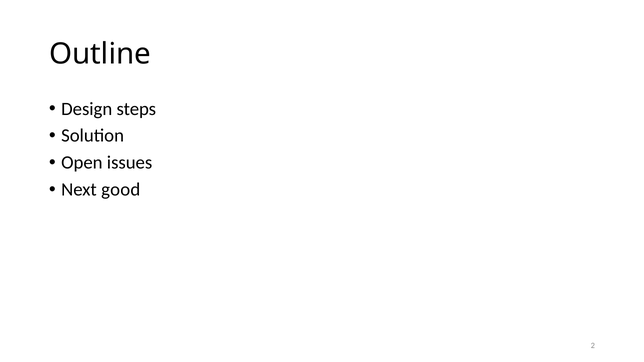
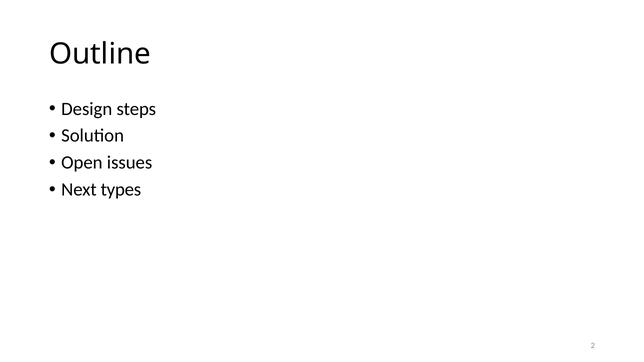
good: good -> types (121, 190)
